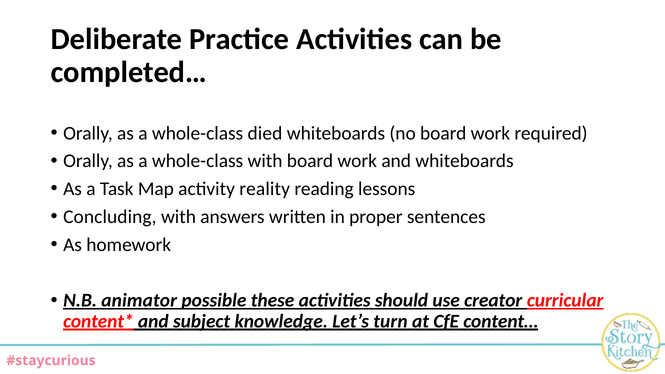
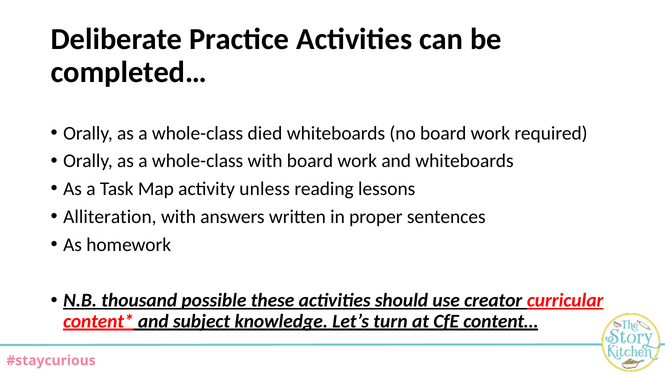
reality: reality -> unless (265, 189)
Concluding: Concluding -> Alliteration (110, 217)
animator: animator -> thousand (139, 300)
